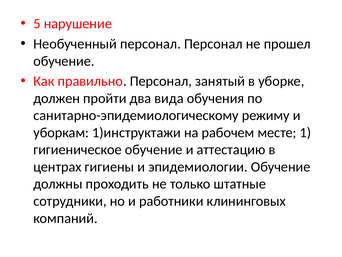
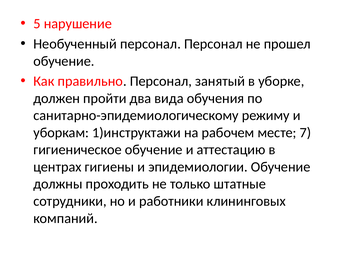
1: 1 -> 7 (305, 132)
